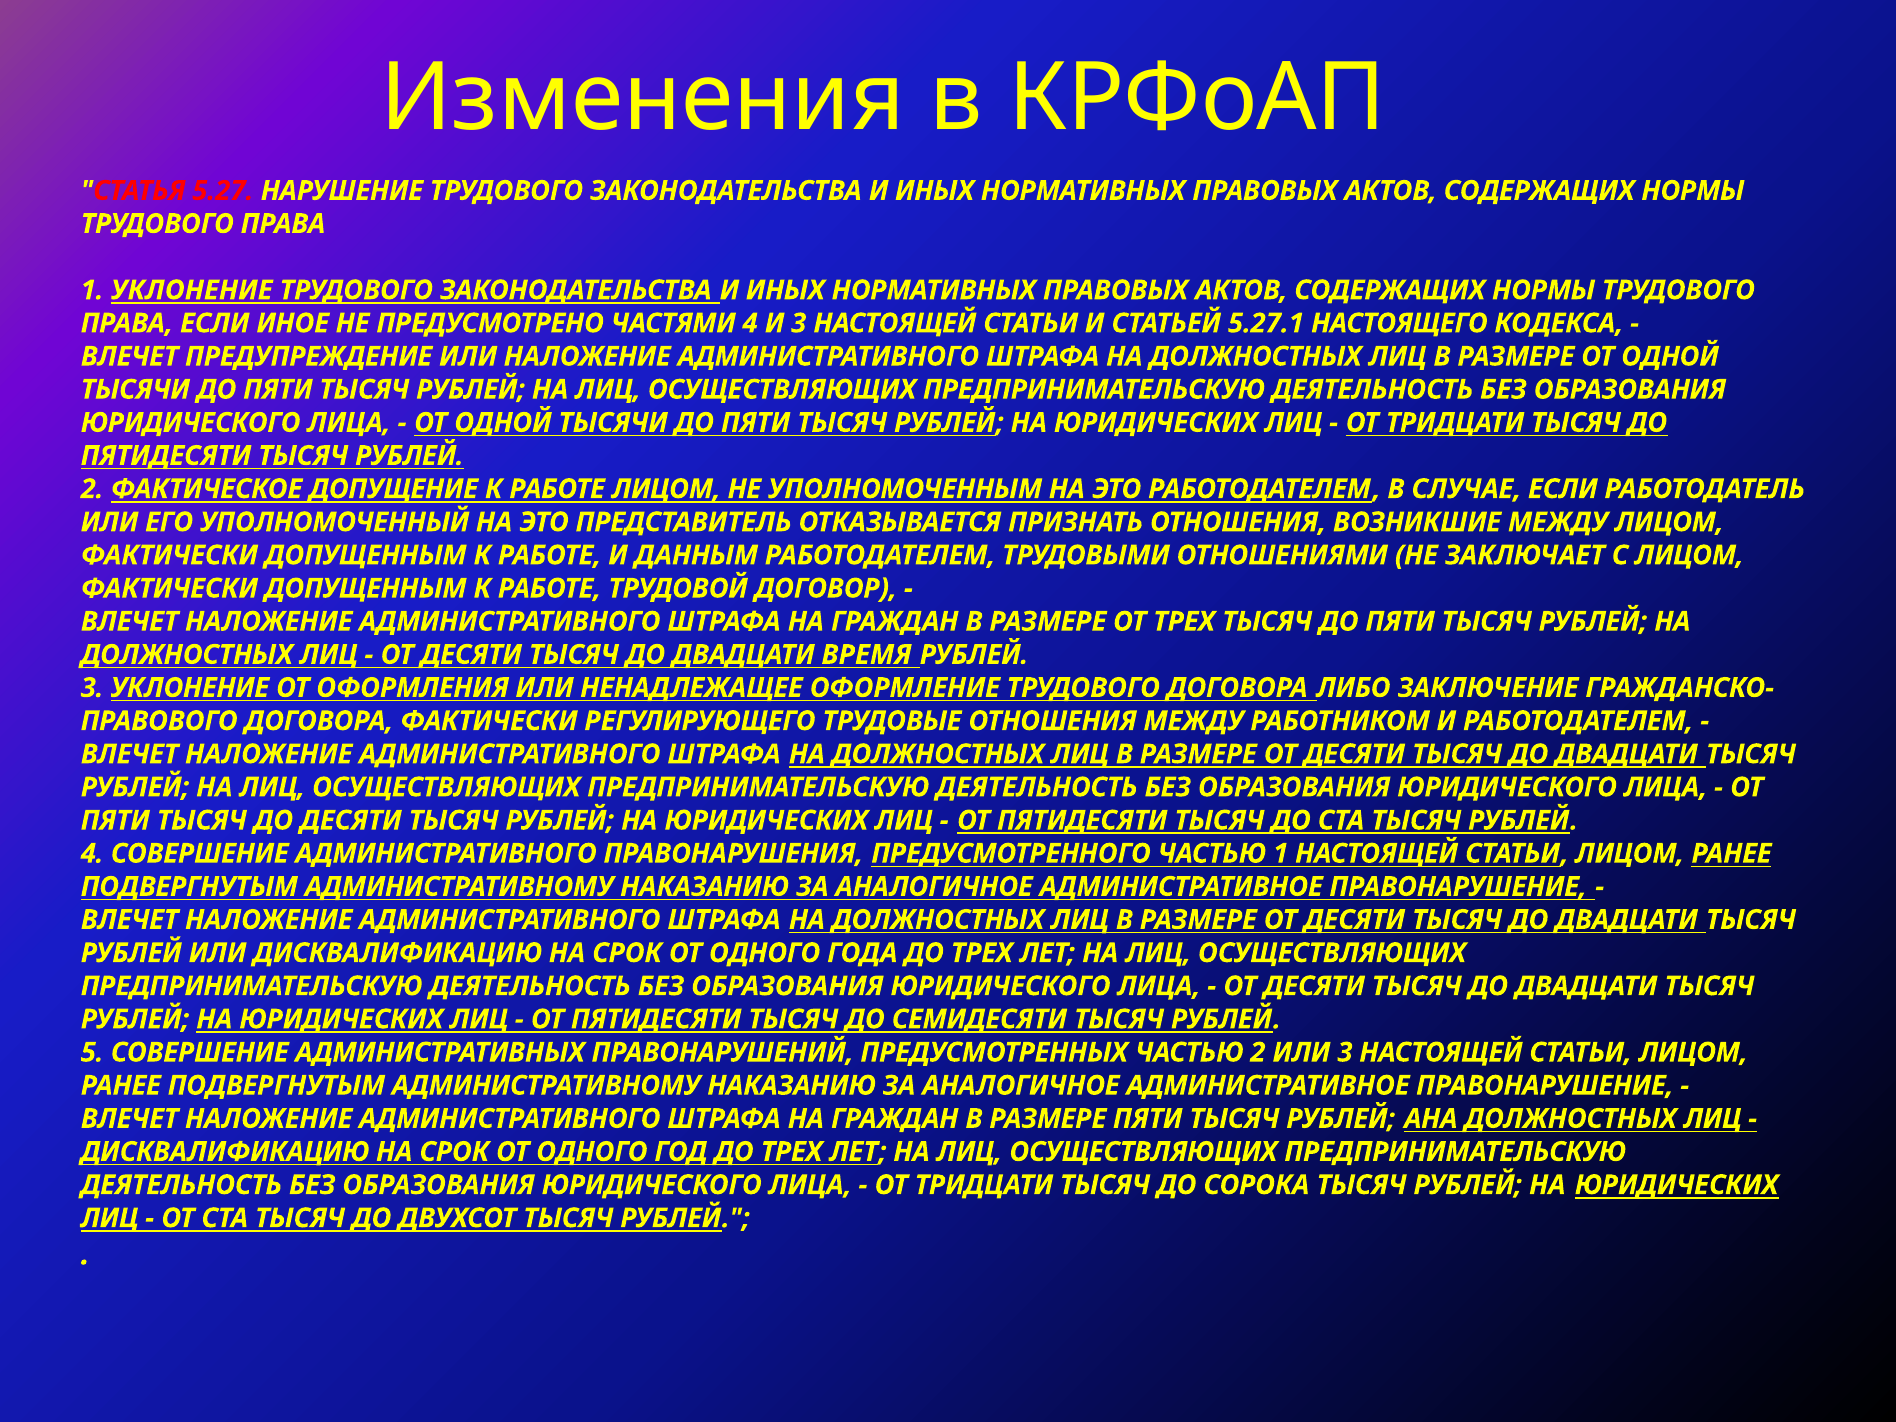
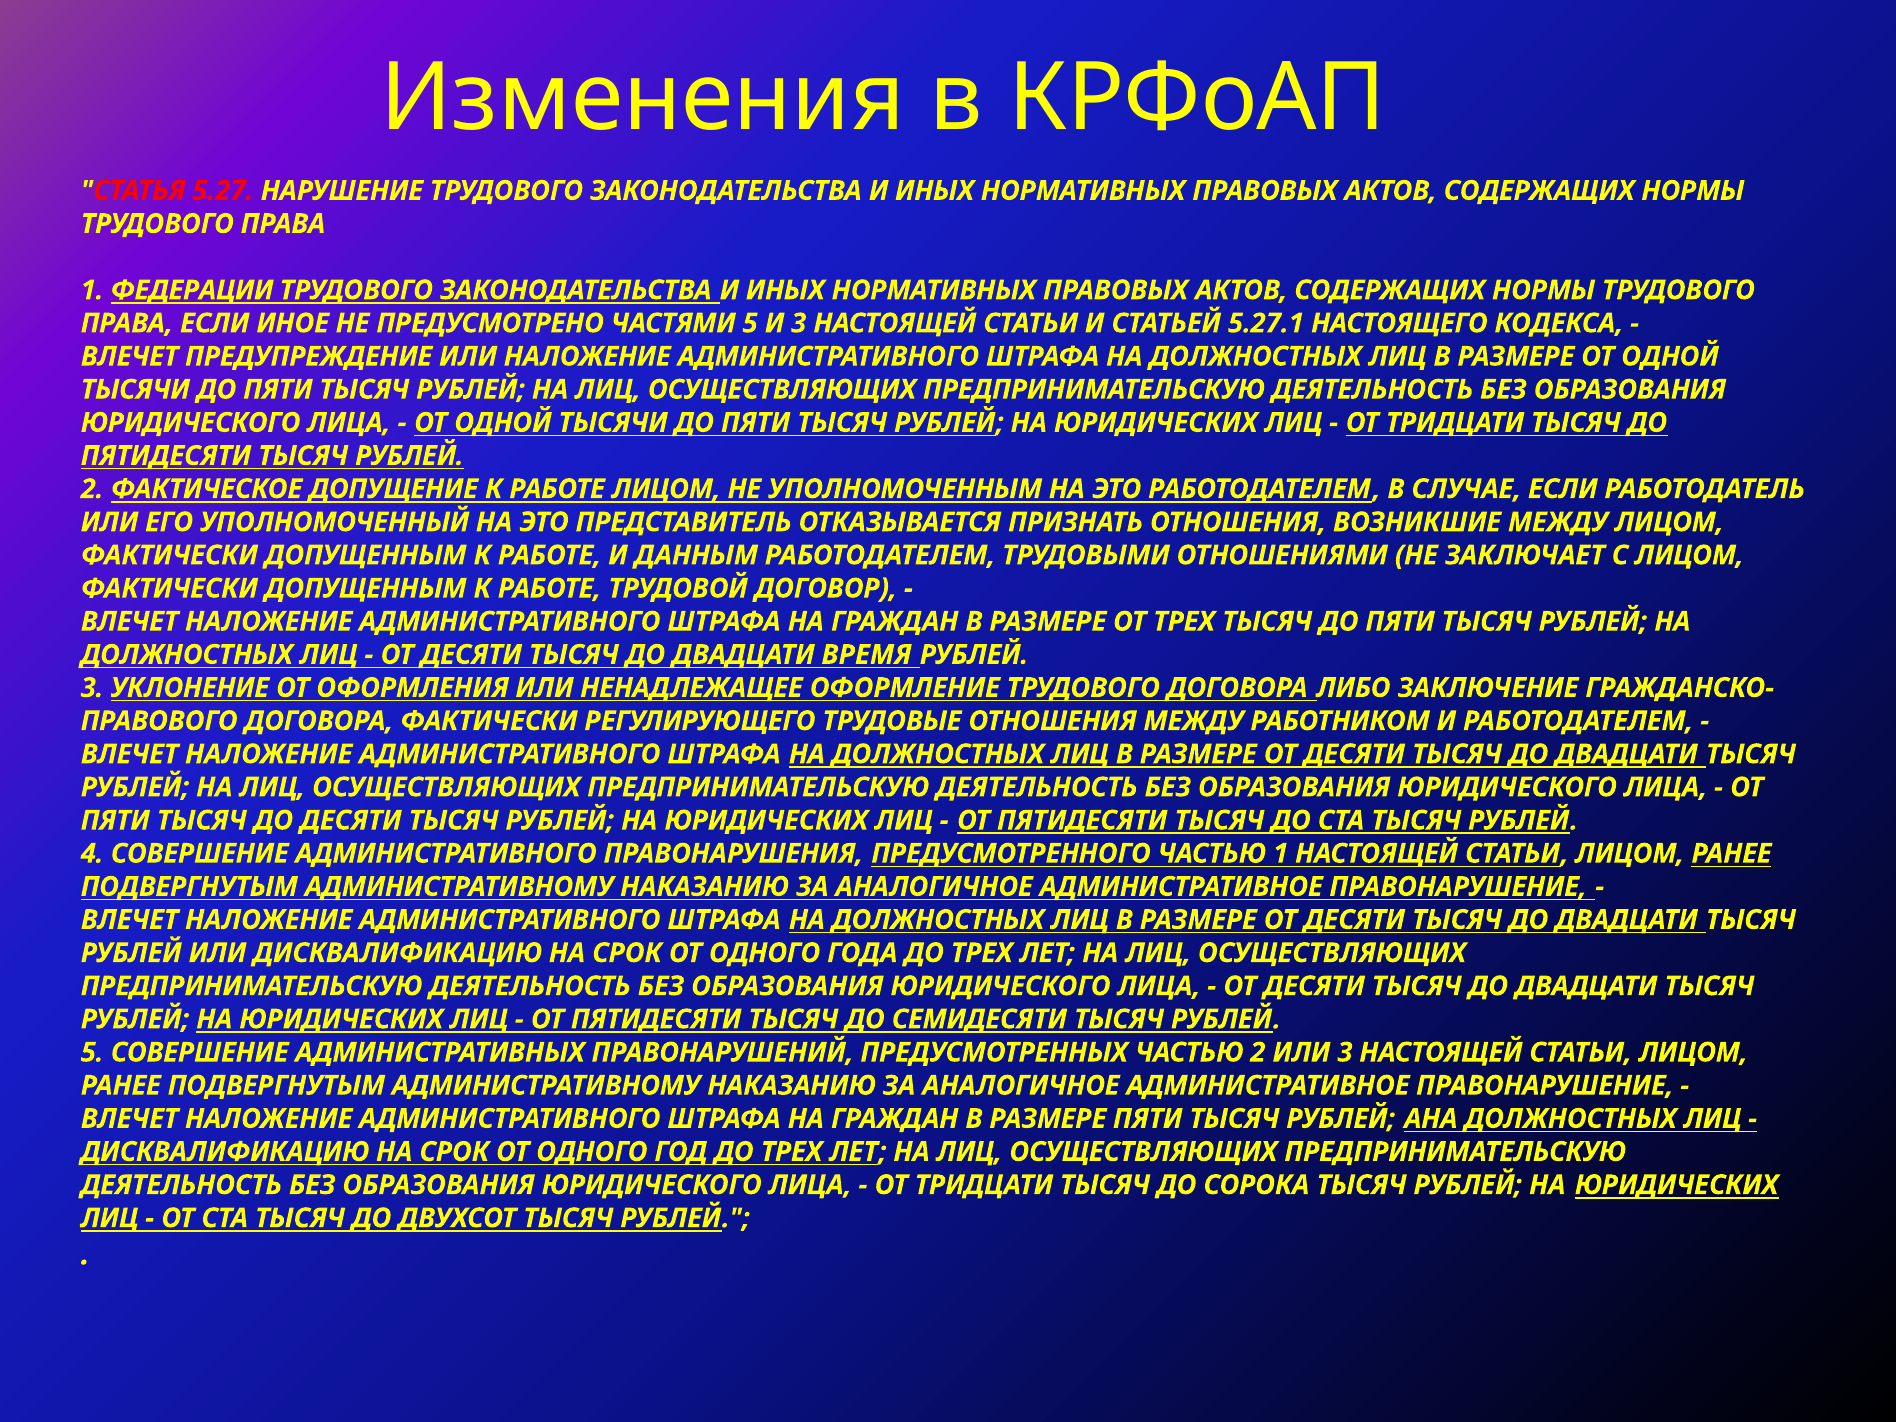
1 УКЛОНЕНИЕ: УКЛОНЕНИЕ -> ФЕДЕРАЦИИ (192, 290)
ЧАСТЯМИ 4: 4 -> 5 (750, 323)
